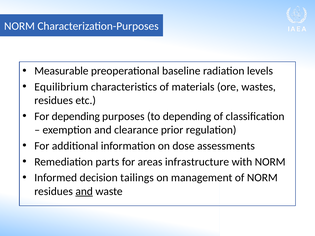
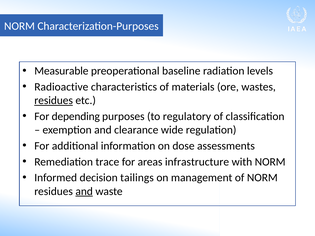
Equilibrium: Equilibrium -> Radioactive (61, 87)
residues underline: none -> present (54, 101)
to depending: depending -> regulatory (187, 116)
prior: prior -> wide (172, 130)
parts: parts -> trace (107, 162)
